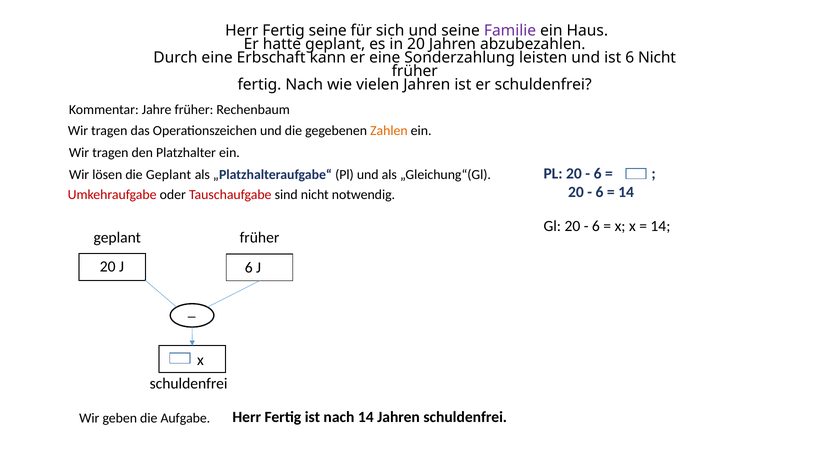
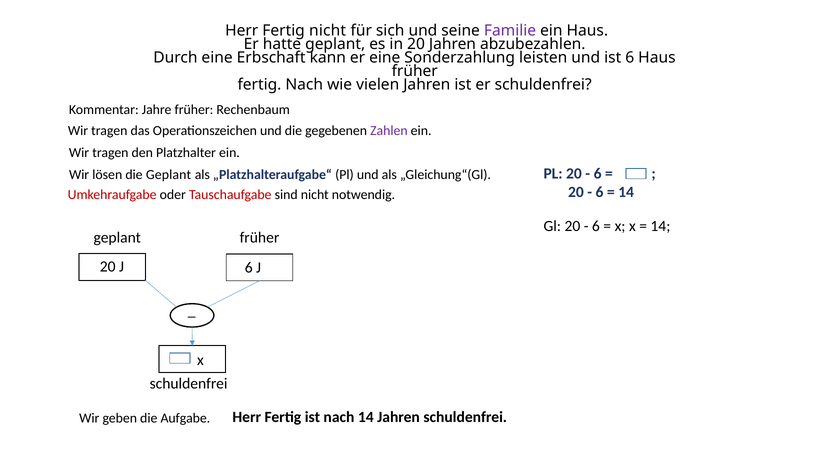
Fertig seine: seine -> nicht (328, 31)
6 Nicht: Nicht -> Haus (657, 57)
Zahlen colour: orange -> purple (389, 131)
